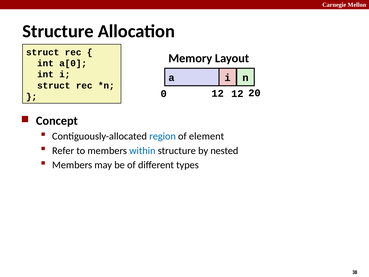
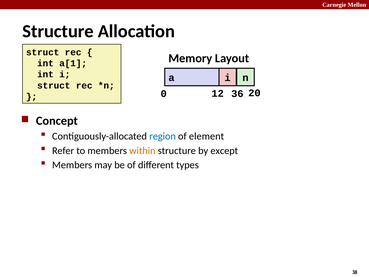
a[0: a[0 -> a[1 (73, 63)
12 12: 12 -> 36 (237, 94)
within colour: blue -> orange (142, 151)
nested: nested -> except (224, 151)
